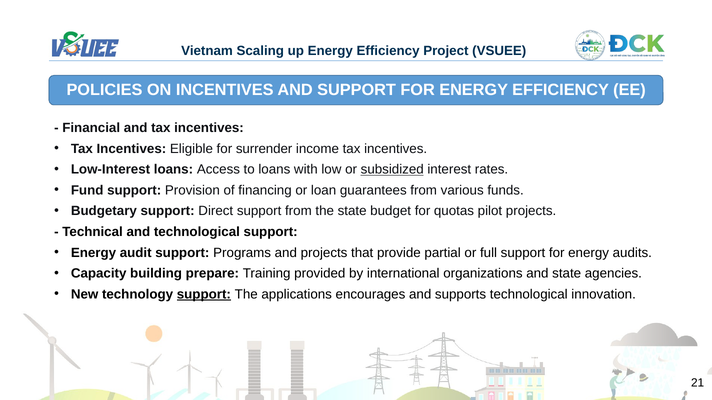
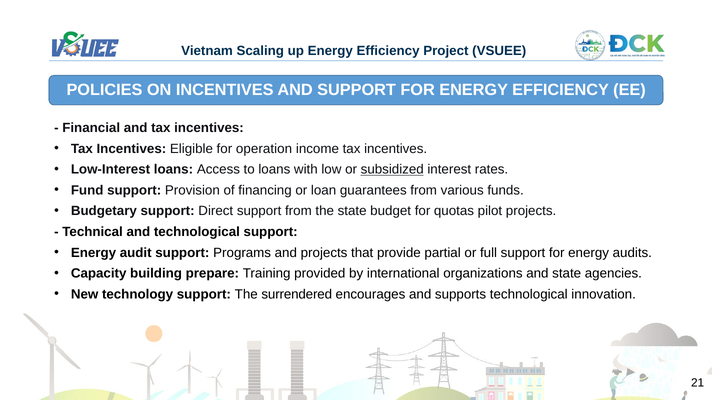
surrender: surrender -> operation (264, 149)
support underline: present -> none (204, 295)
applications: applications -> surrendered (297, 295)
